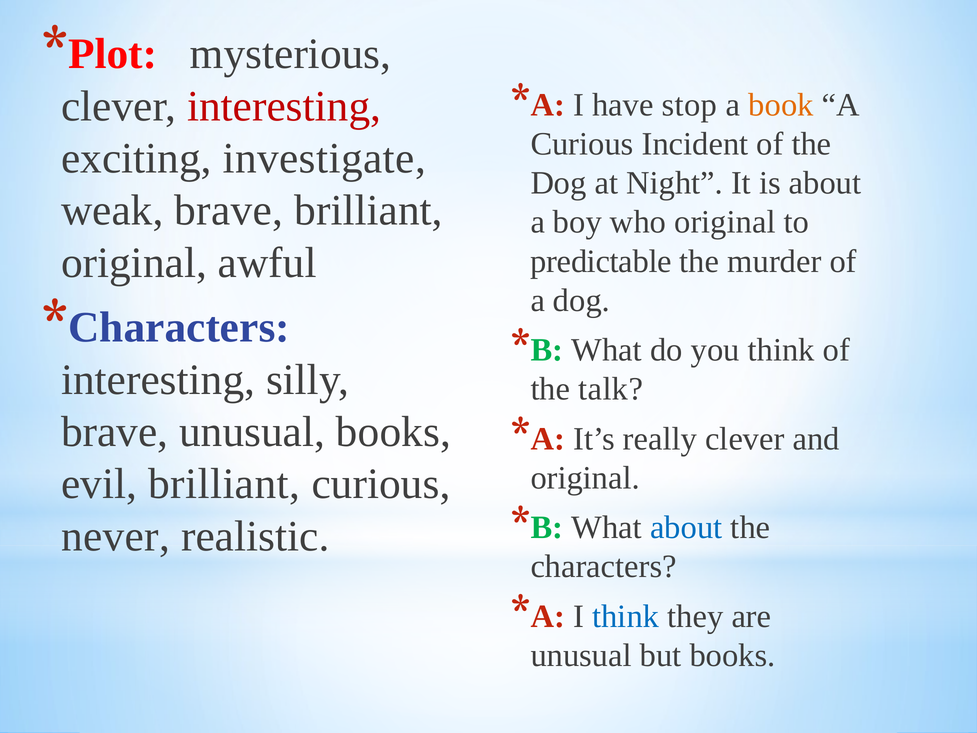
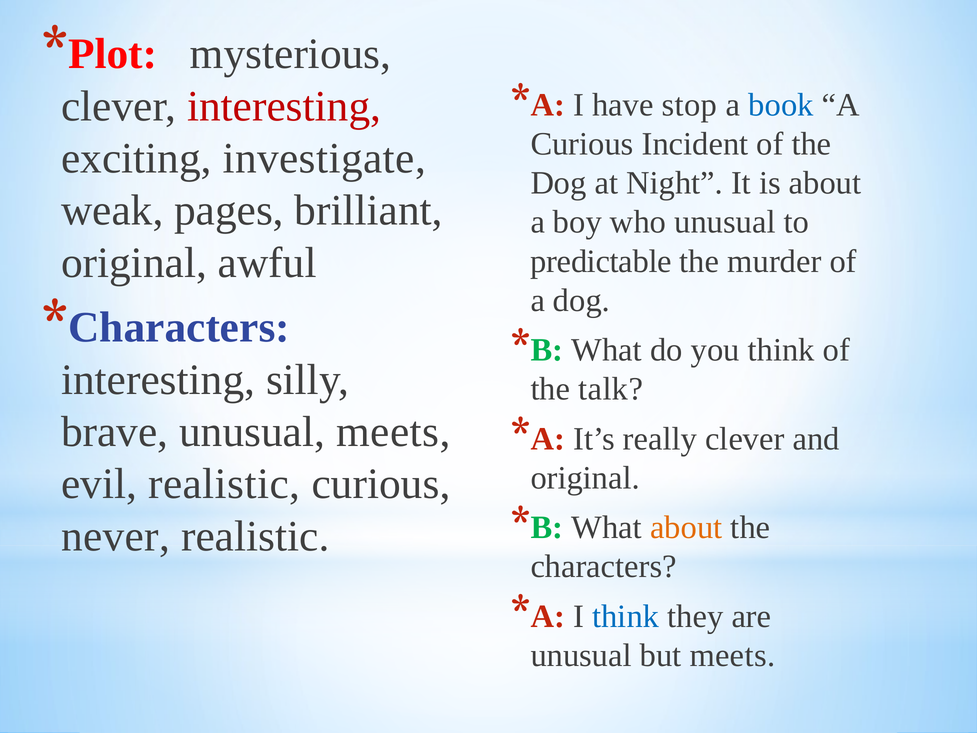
book colour: orange -> blue (781, 105)
weak brave: brave -> pages (229, 210)
who original: original -> unusual (725, 222)
unusual books: books -> meets (393, 432)
evil brilliant: brilliant -> realistic (224, 484)
about colour: blue -> orange (686, 527)
but books: books -> meets (732, 655)
